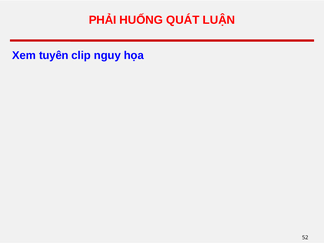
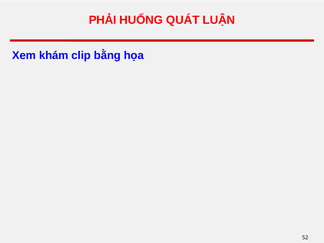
tuyên: tuyên -> khám (54, 55)
nguy: nguy -> bằng (107, 55)
